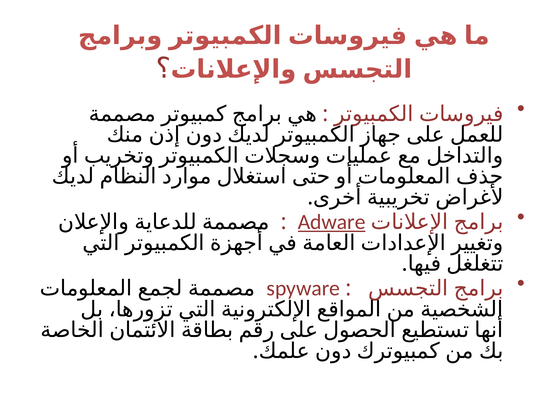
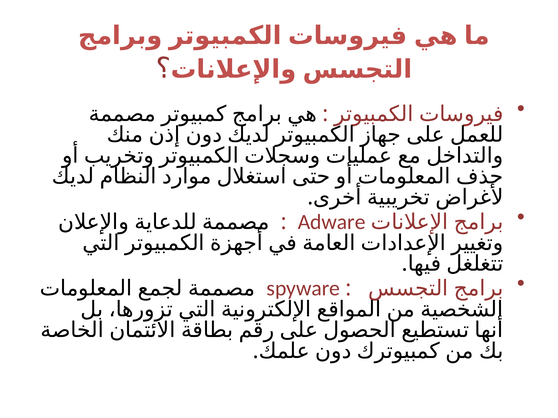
Adware underline: present -> none (332, 222)
